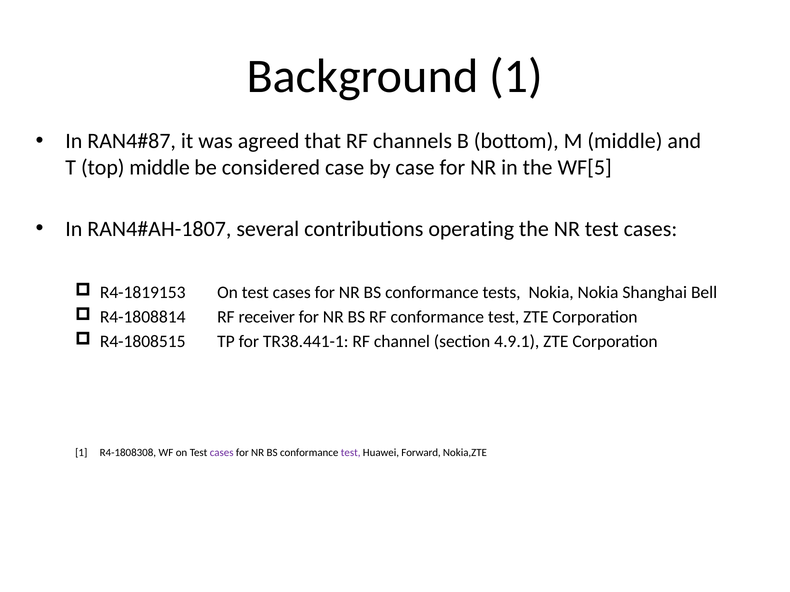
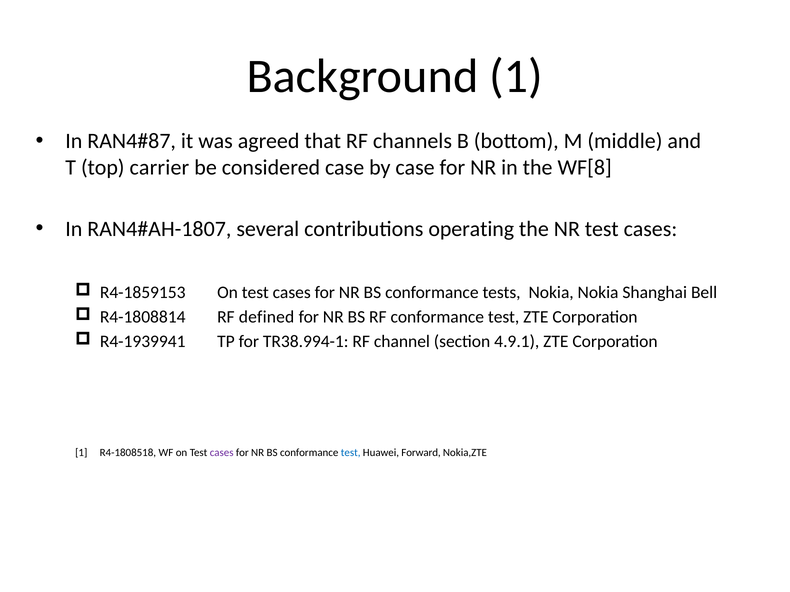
top middle: middle -> carrier (159, 168)
WF[5: WF[5 -> WF[8 (585, 168)
R4-1819153: R4-1819153 -> R4-1859153 (143, 293)
receiver: receiver -> defined (267, 317)
R4-1808515: R4-1808515 -> R4-1939941 (143, 342)
TR38.441-1: TR38.441-1 -> TR38.994-1 (306, 342)
R4-1808308: R4-1808308 -> R4-1808518 (128, 453)
test colour: purple -> blue (351, 453)
